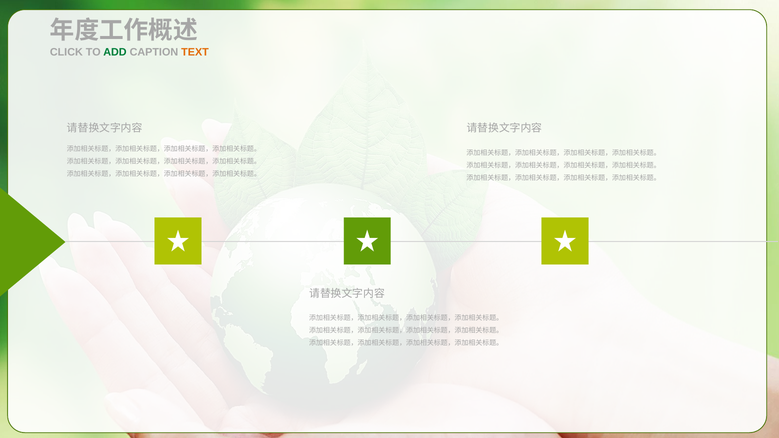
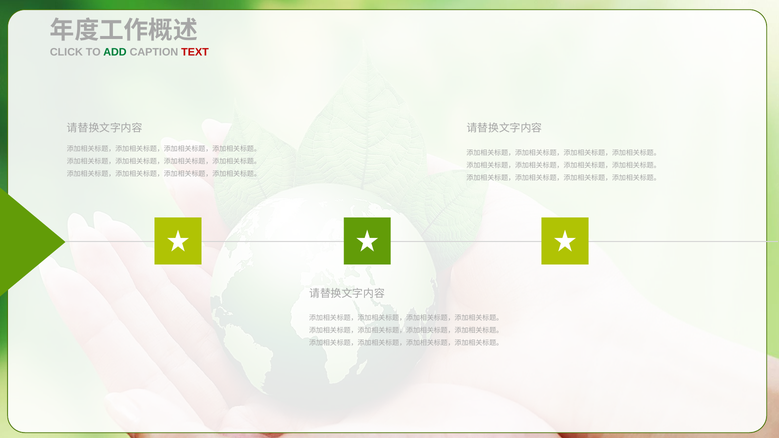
TEXT colour: orange -> red (195, 52)
